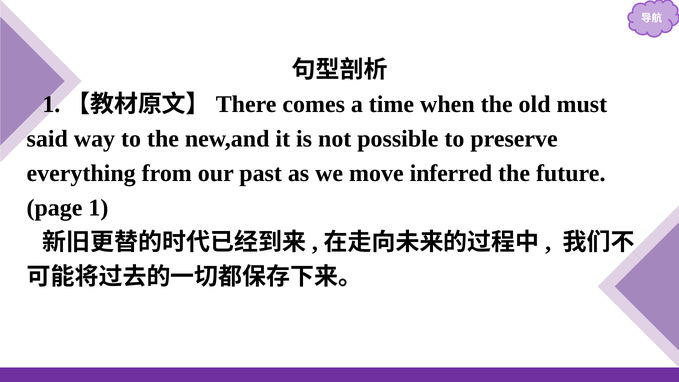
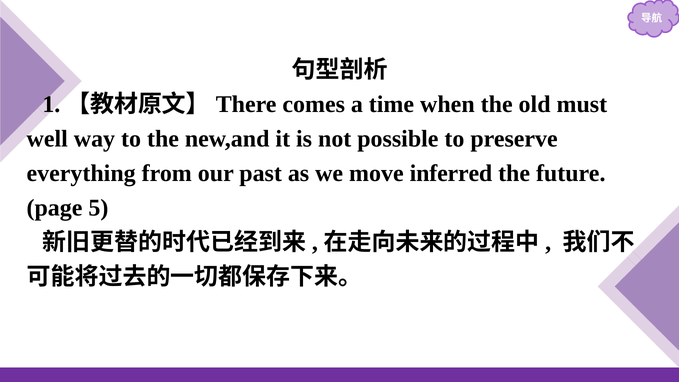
said: said -> well (47, 139)
1: 1 -> 5 (98, 208)
